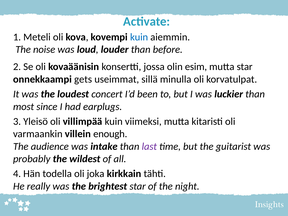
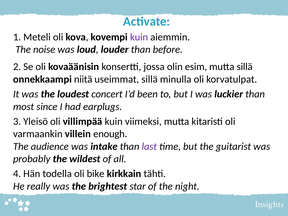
kuin colour: blue -> purple (139, 37)
mutta star: star -> sillä (245, 67)
gets: gets -> niitä (83, 79)
joka: joka -> bike (96, 174)
